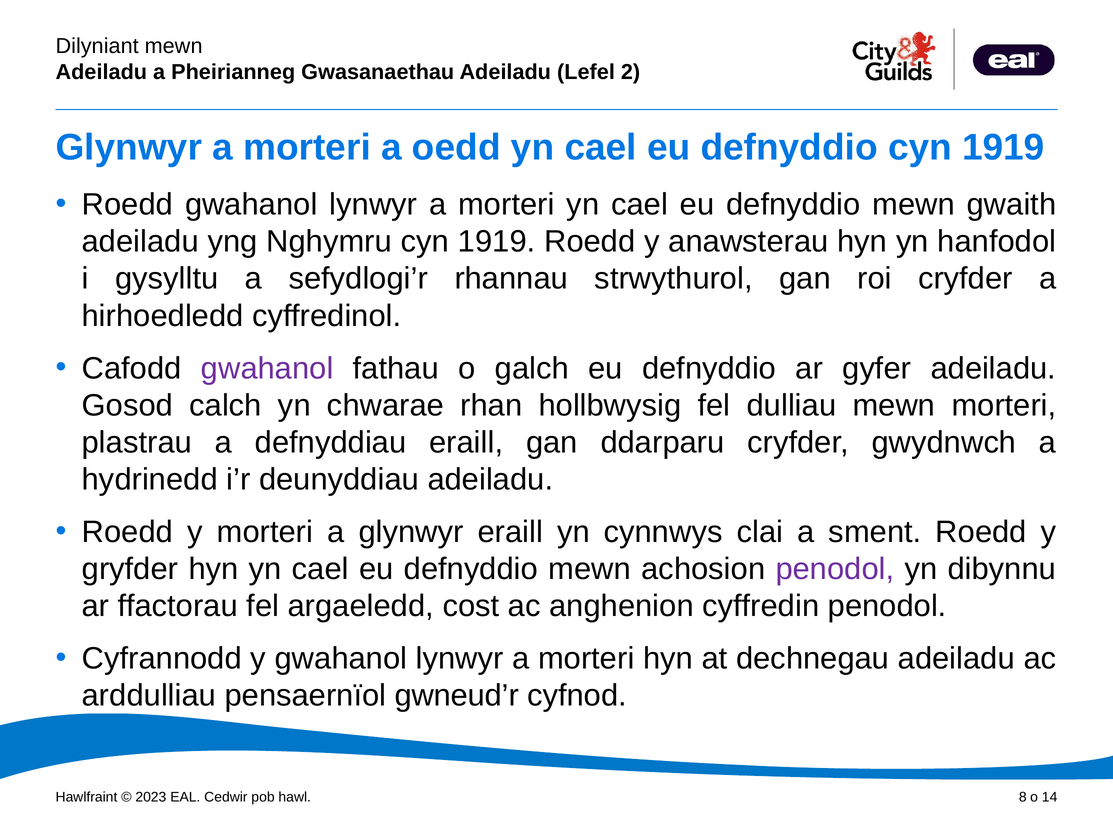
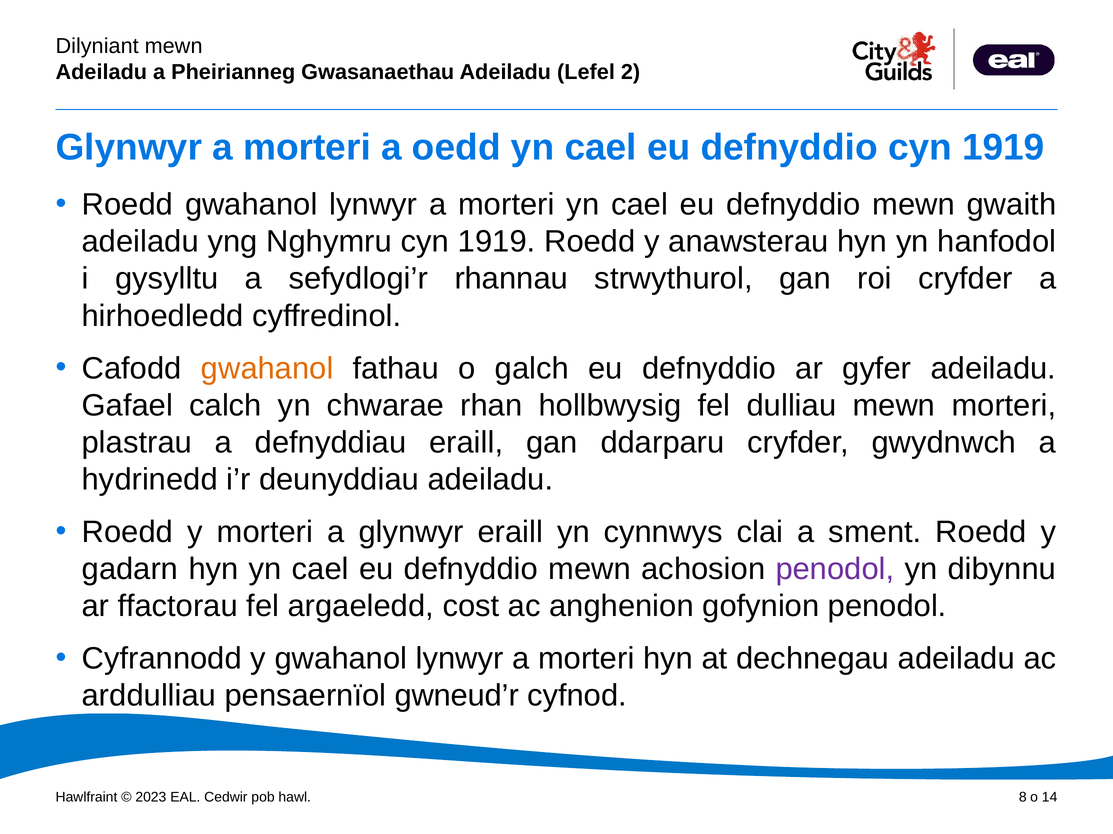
gwahanol colour: purple -> orange (267, 369)
Gosod: Gosod -> Gafael (128, 406)
gryfder: gryfder -> gadarn (130, 570)
cyffredin: cyffredin -> gofynion (761, 607)
